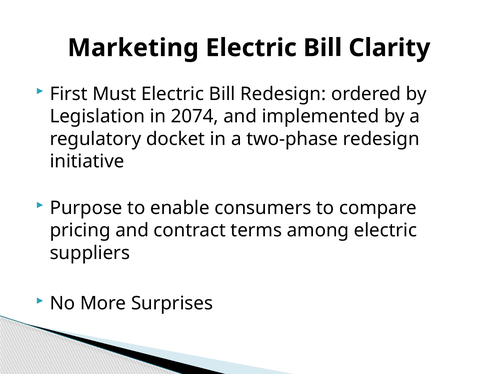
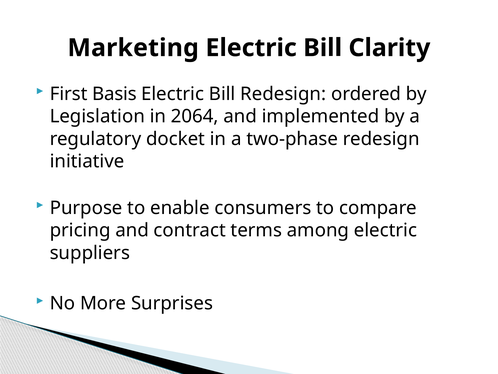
Must: Must -> Basis (114, 94)
2074: 2074 -> 2064 (195, 116)
